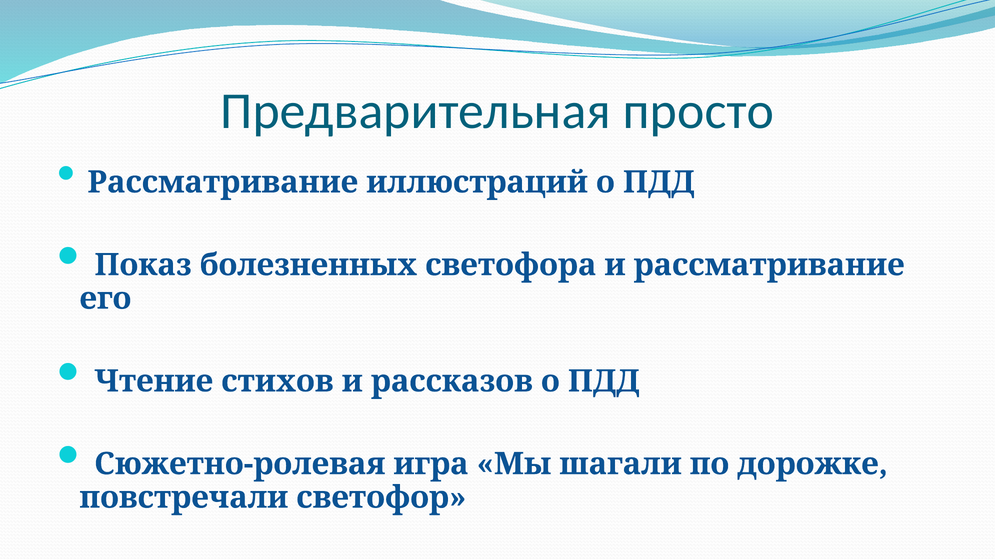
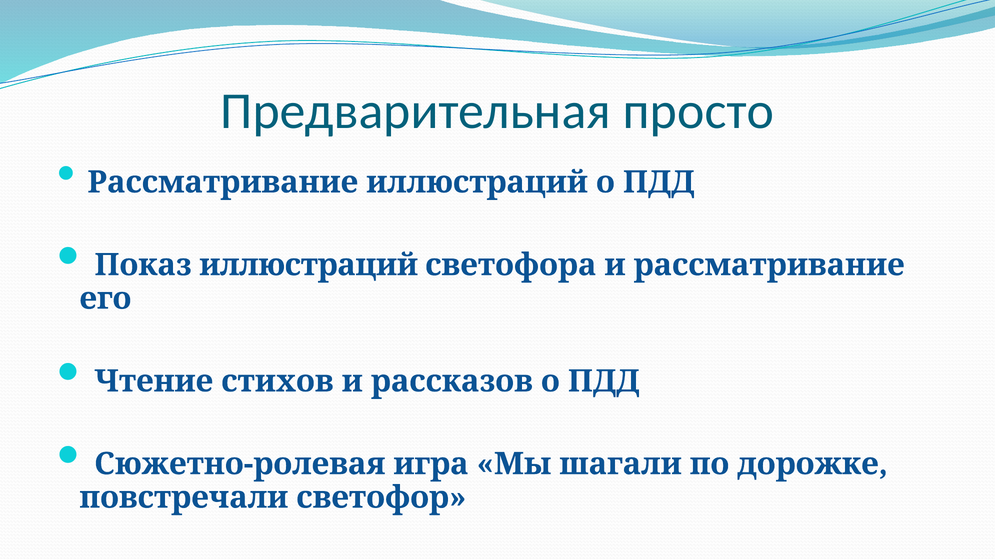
Показ болезненных: болезненных -> иллюстраций (309, 265)
